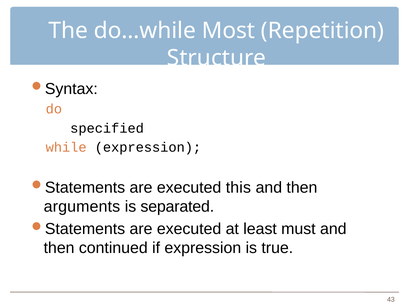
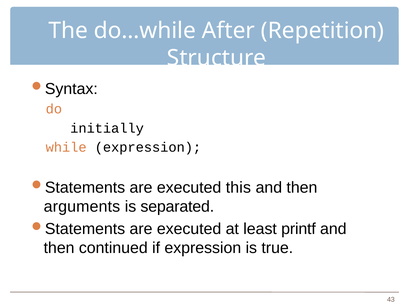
Most: Most -> After (228, 31)
specified: specified -> initially (107, 128)
must: must -> printf (298, 229)
